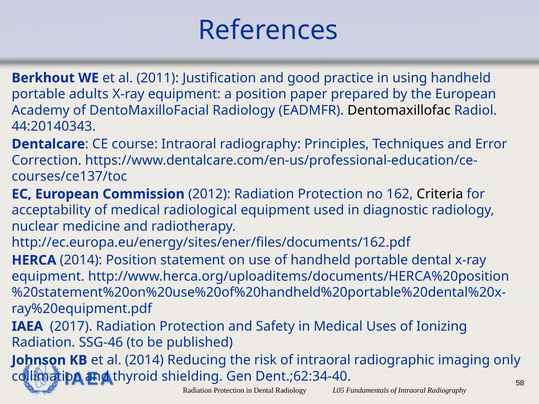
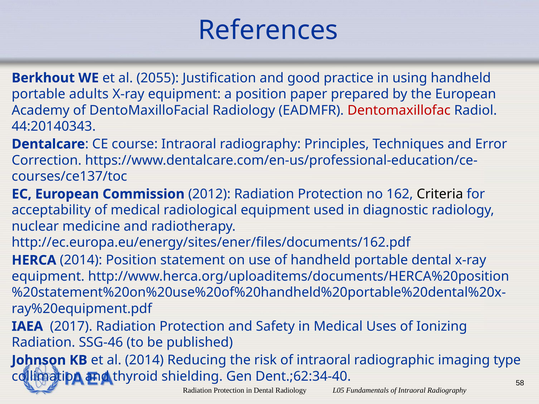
2011: 2011 -> 2055 (158, 78)
Dentomaxillofac colour: black -> red (399, 110)
only: only -> type (507, 360)
